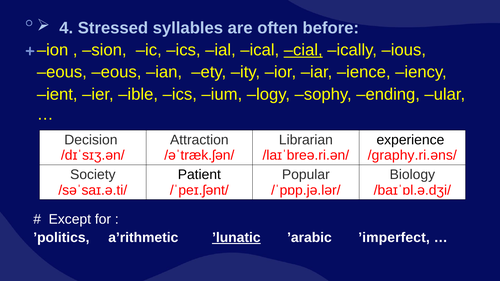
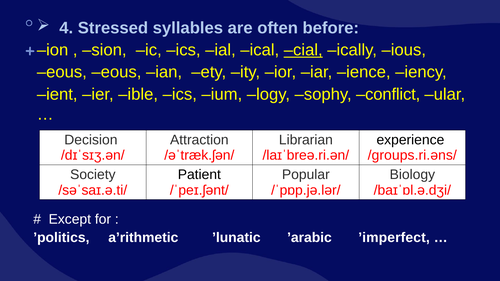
ending: ending -> conflict (388, 94)
/graphy.ri.əns/: /graphy.ri.əns/ -> /groups.ri.əns/ (412, 156)
’lunatic underline: present -> none (236, 238)
